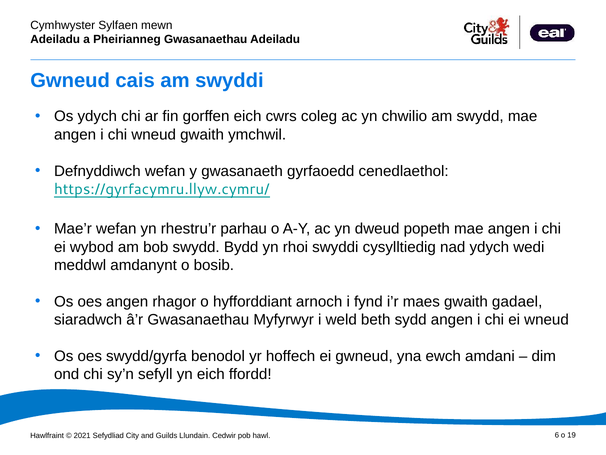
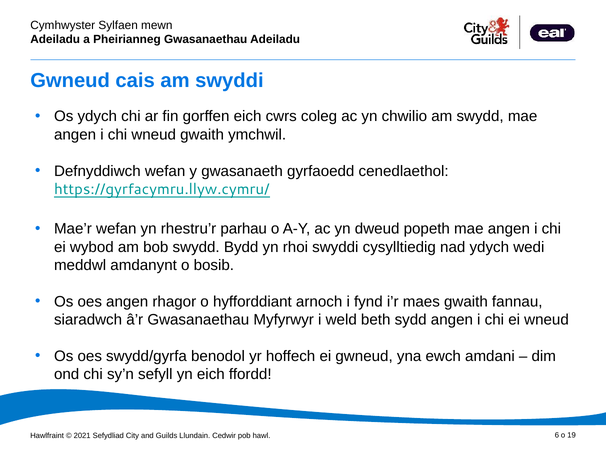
gadael: gadael -> fannau (517, 301)
